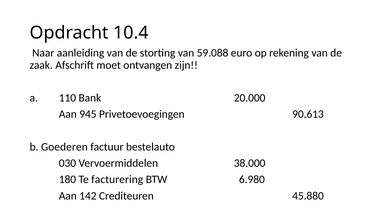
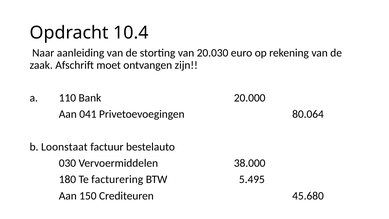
59.088: 59.088 -> 20.030 (213, 53)
945: 945 -> 041 (88, 114)
90.613: 90.613 -> 80.064 (308, 114)
Goederen: Goederen -> Loonstaat (64, 147)
6.980: 6.980 -> 5.495 (252, 179)
142: 142 -> 150 (88, 196)
45.880: 45.880 -> 45.680 (308, 196)
